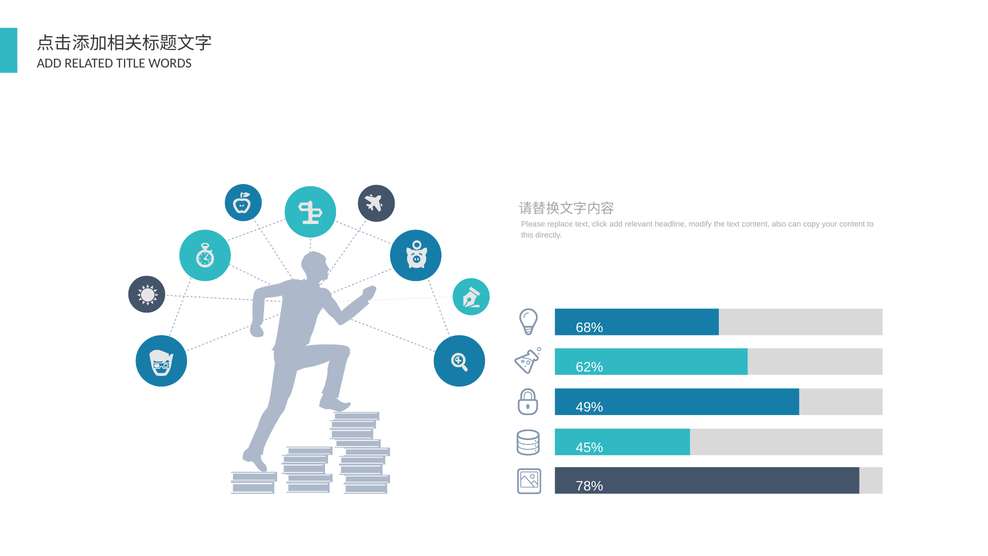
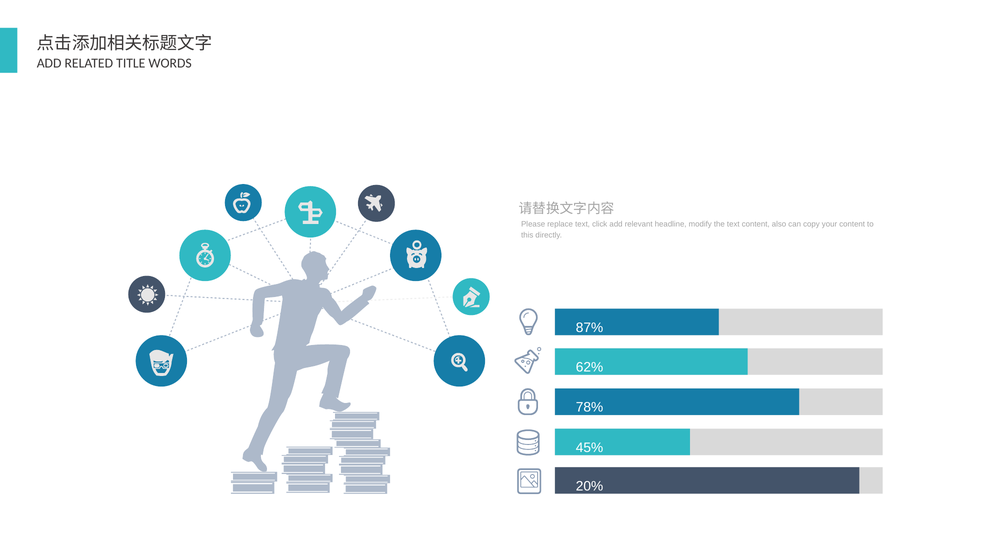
68%: 68% -> 87% (590, 328)
49%: 49% -> 78% (590, 407)
78%: 78% -> 20% (590, 486)
